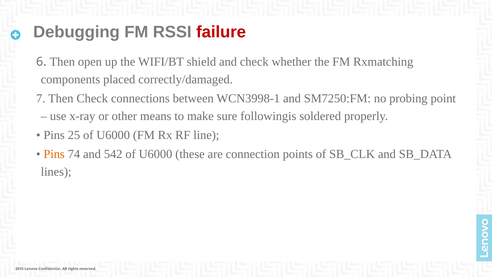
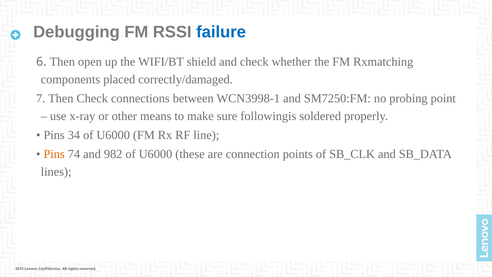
failure colour: red -> blue (221, 32)
25: 25 -> 34 (74, 135)
542: 542 -> 982 (113, 154)
